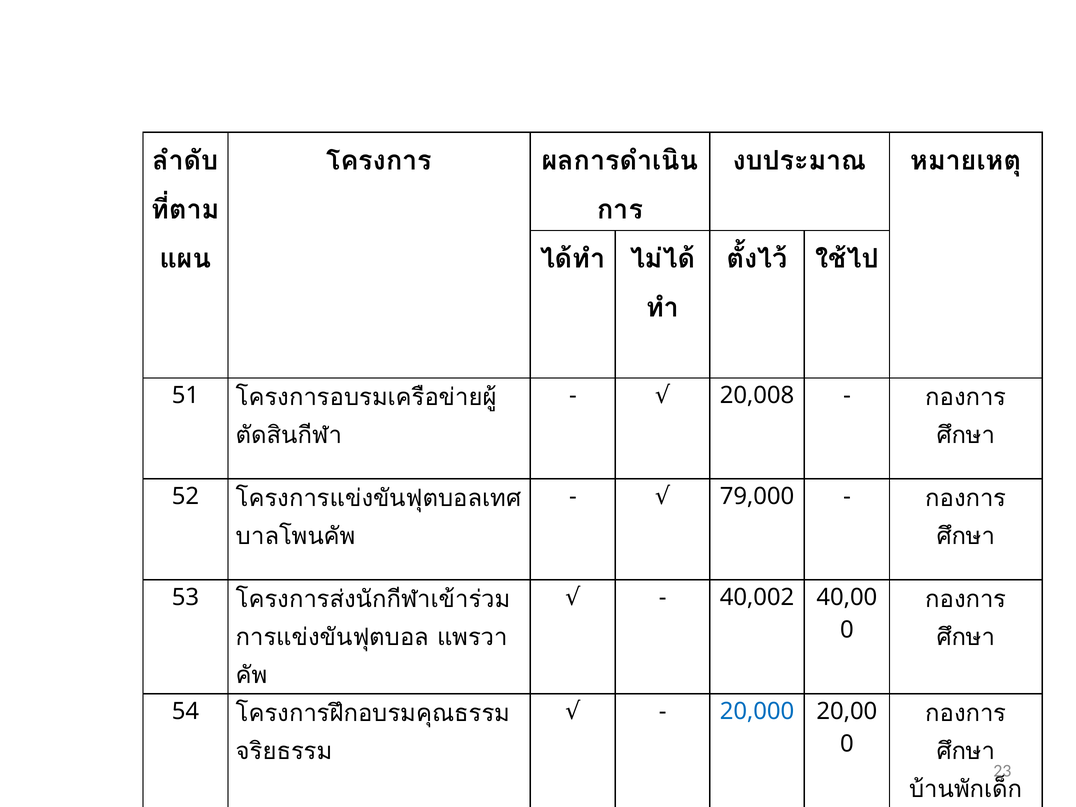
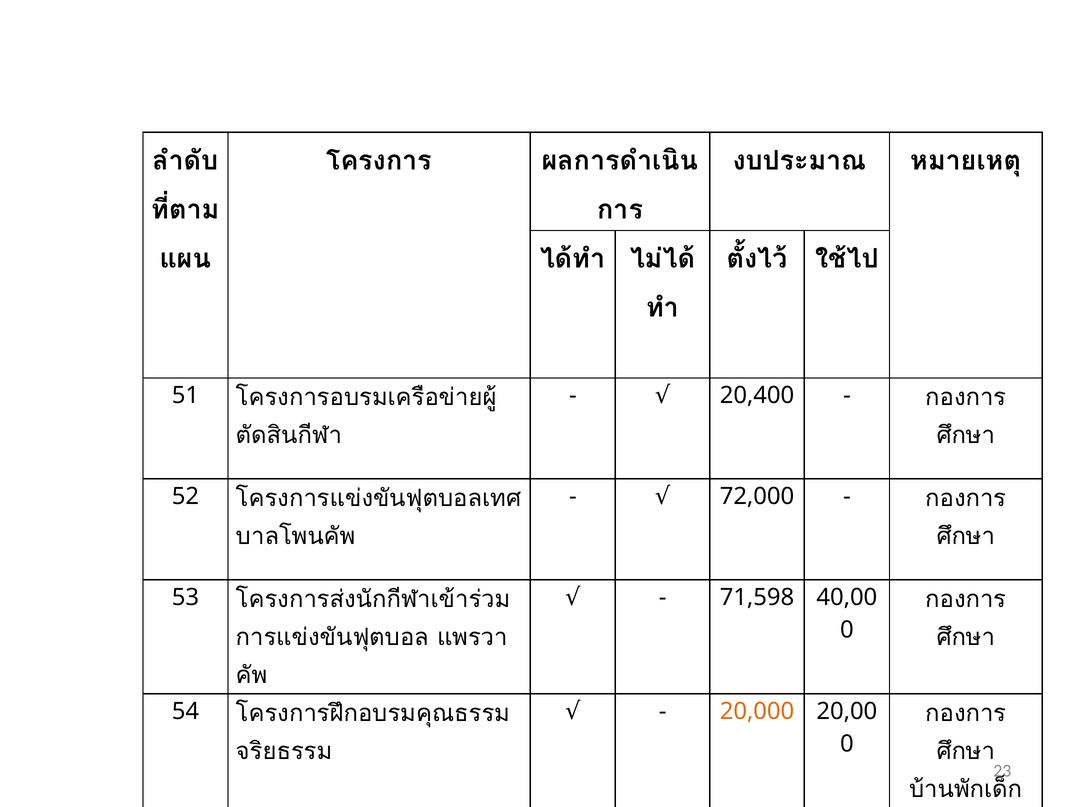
20,008: 20,008 -> 20,400 (757, 395)
79,000: 79,000 -> 72,000 (757, 496)
40,002: 40,002 -> 71,598 (757, 597)
20,000 colour: blue -> orange (757, 711)
